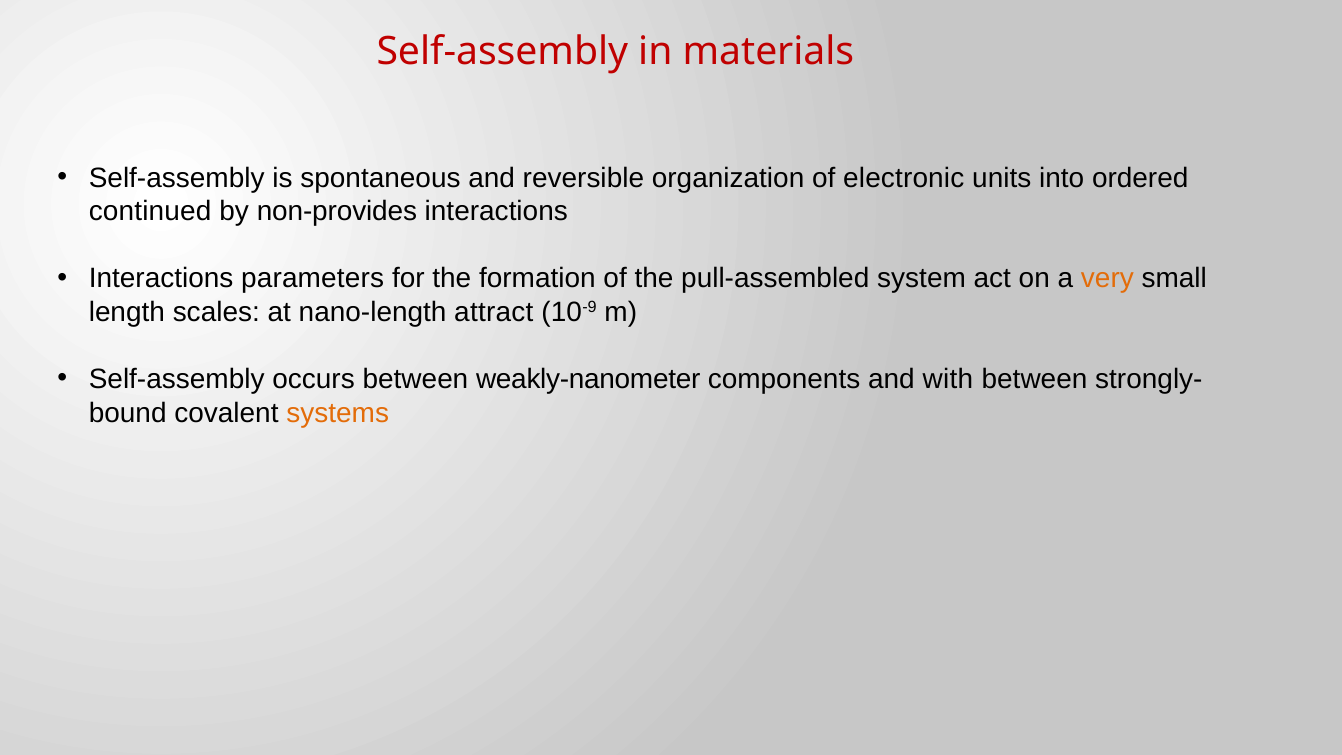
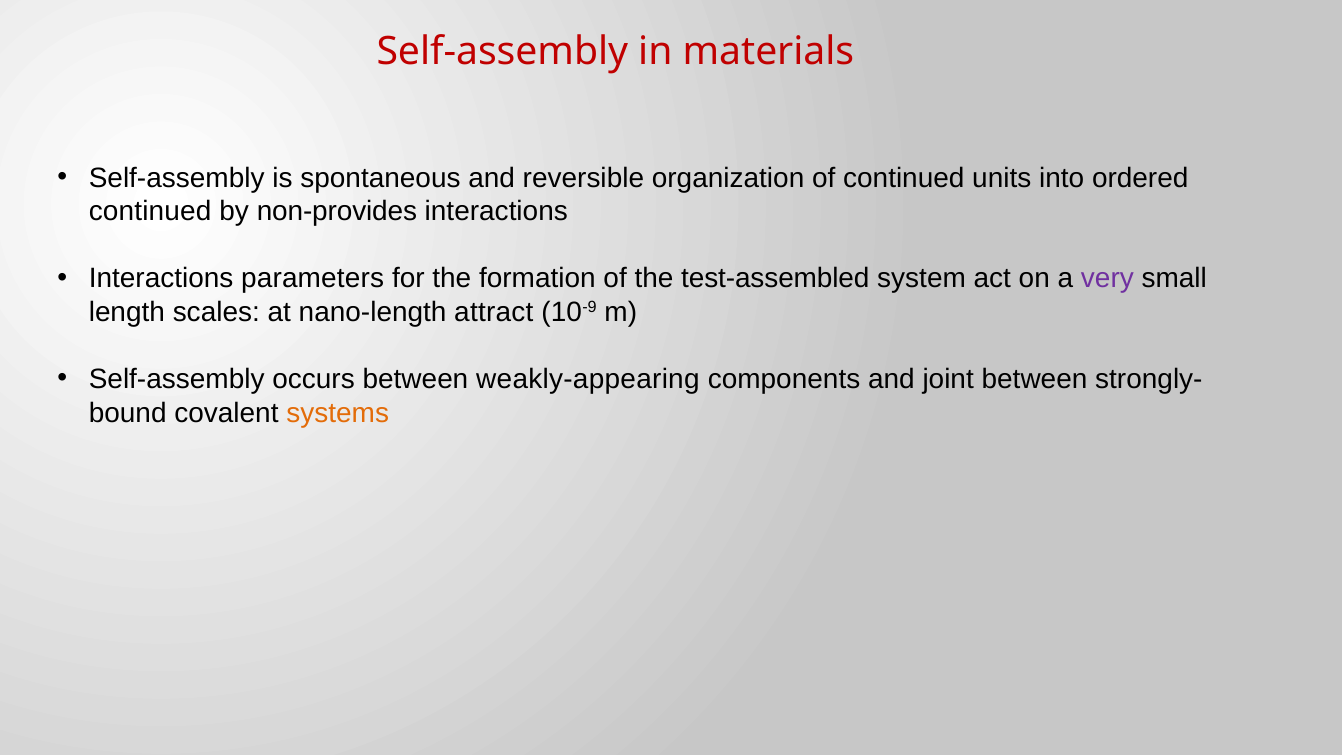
of electronic: electronic -> continued (904, 178)
pull-assembled: pull-assembled -> test-assembled (775, 279)
very colour: orange -> purple (1107, 279)
weakly-nanometer: weakly-nanometer -> weakly-appearing (588, 379)
with: with -> joint (948, 379)
